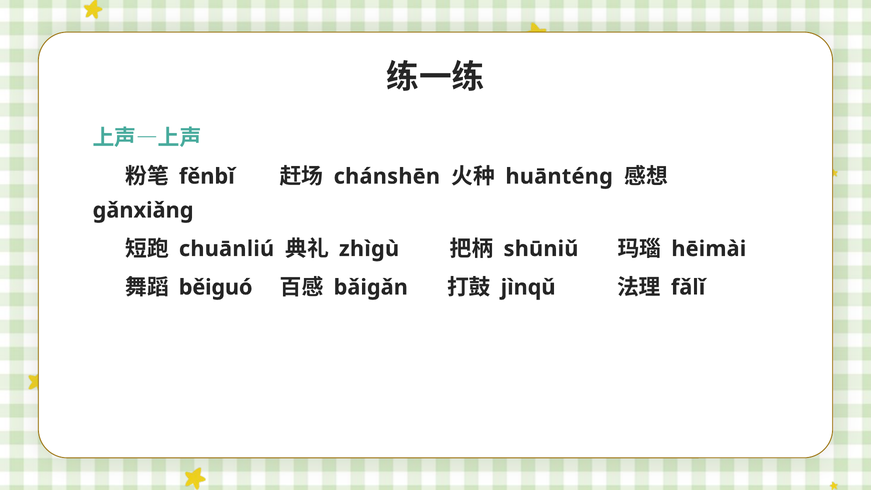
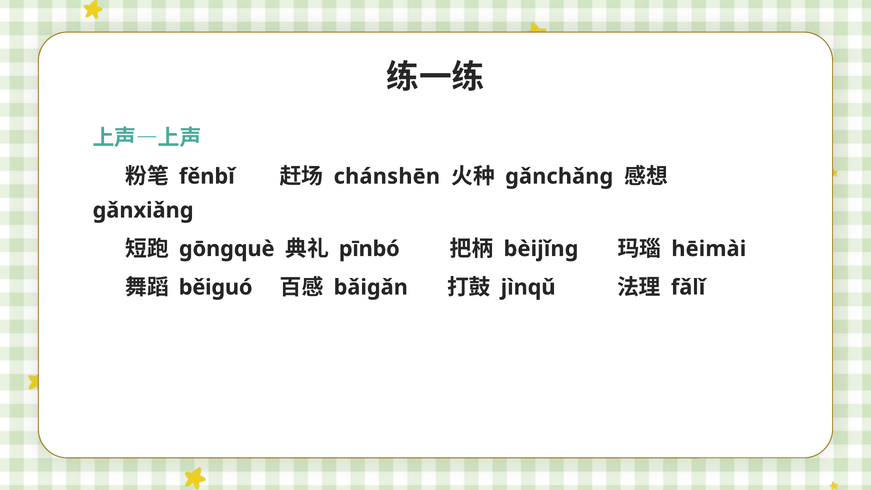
huānténg: huānténg -> gǎnchǎng (559, 176)
chuānliú: chuānliú -> ɡōnɡquè (227, 249)
zhìɡù: zhìɡù -> pīnbó (369, 249)
shūniǔ: shūniǔ -> bèijǐng (541, 249)
